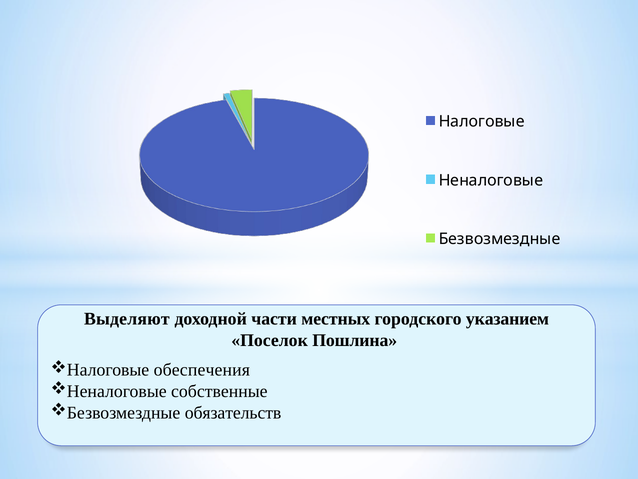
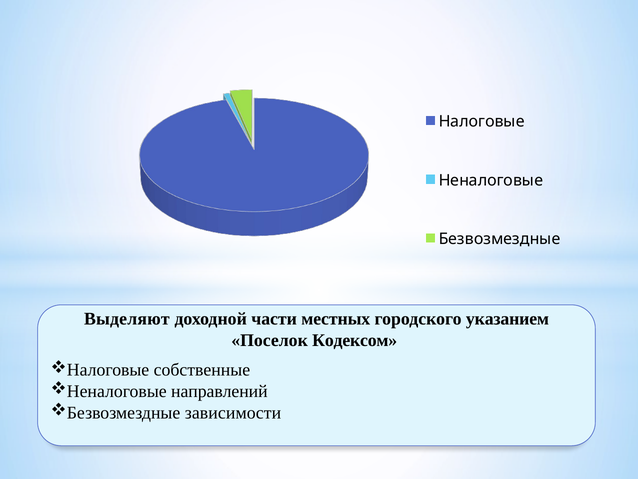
Пошлина: Пошлина -> Кодексом (355, 340)
обеспечения: обеспечения -> собственные (202, 370)
собственные: собственные -> направлений (219, 391)
обязательств: обязательств -> зависимости (233, 412)
